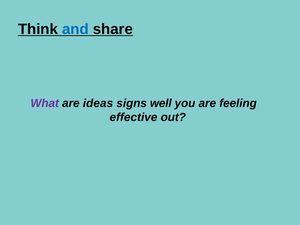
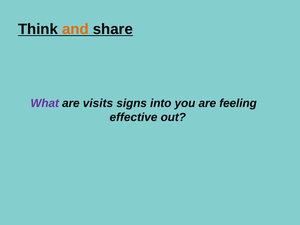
and colour: blue -> orange (75, 29)
ideas: ideas -> visits (98, 103)
well: well -> into (161, 103)
